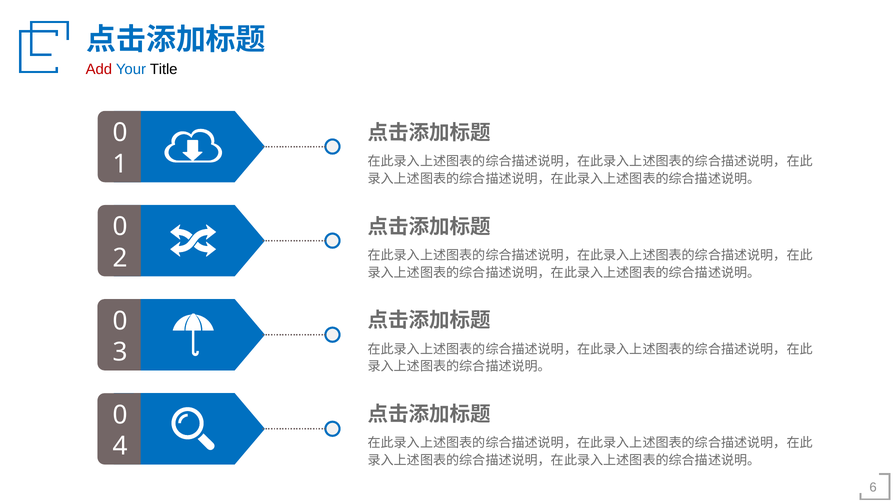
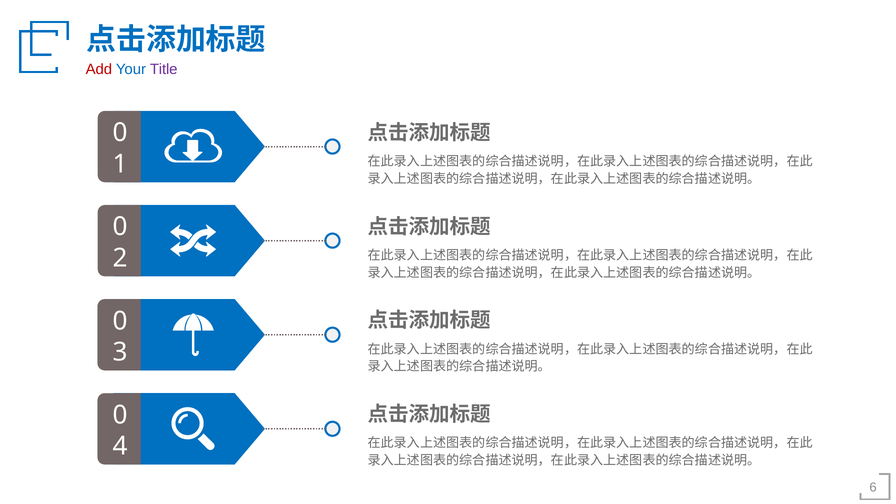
Title colour: black -> purple (164, 69)
